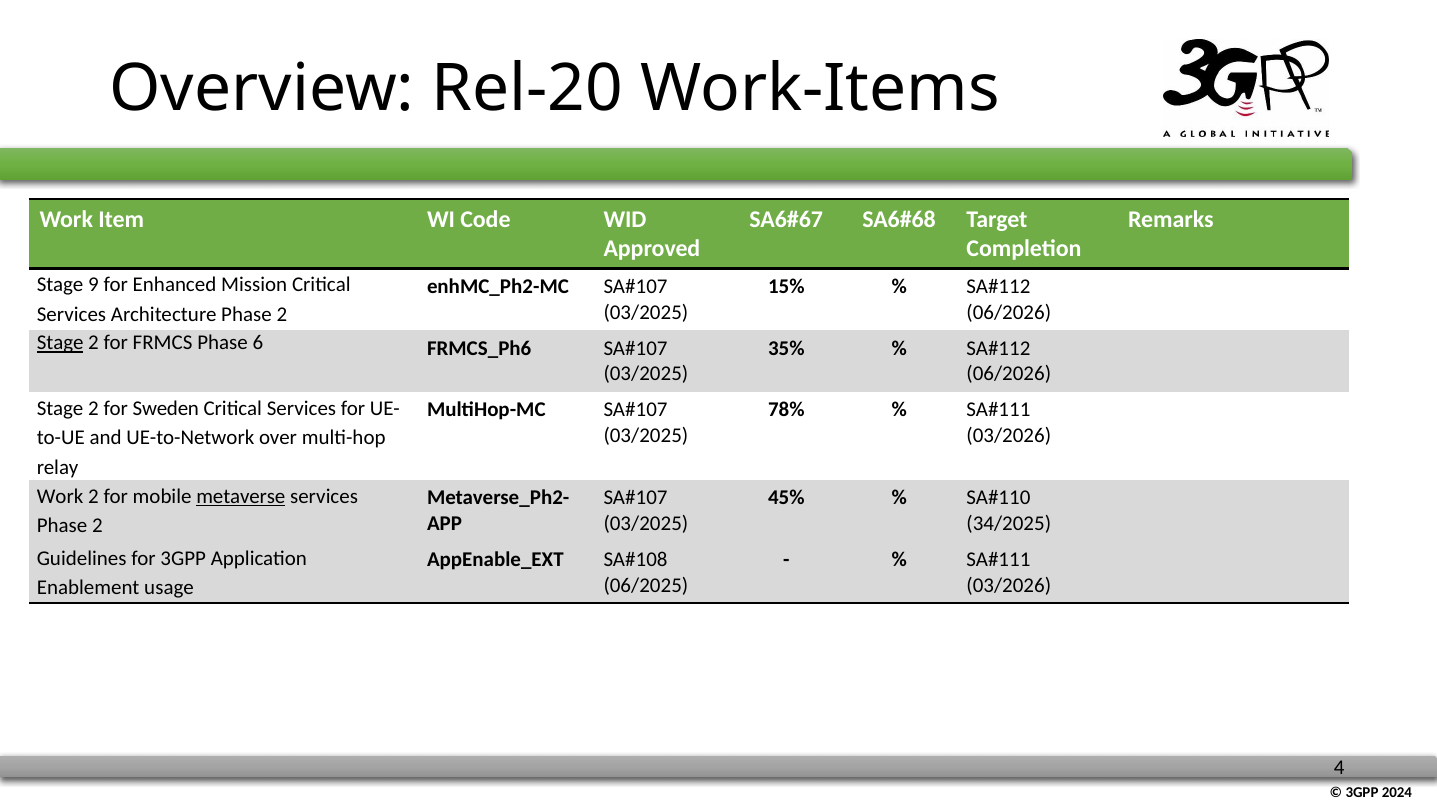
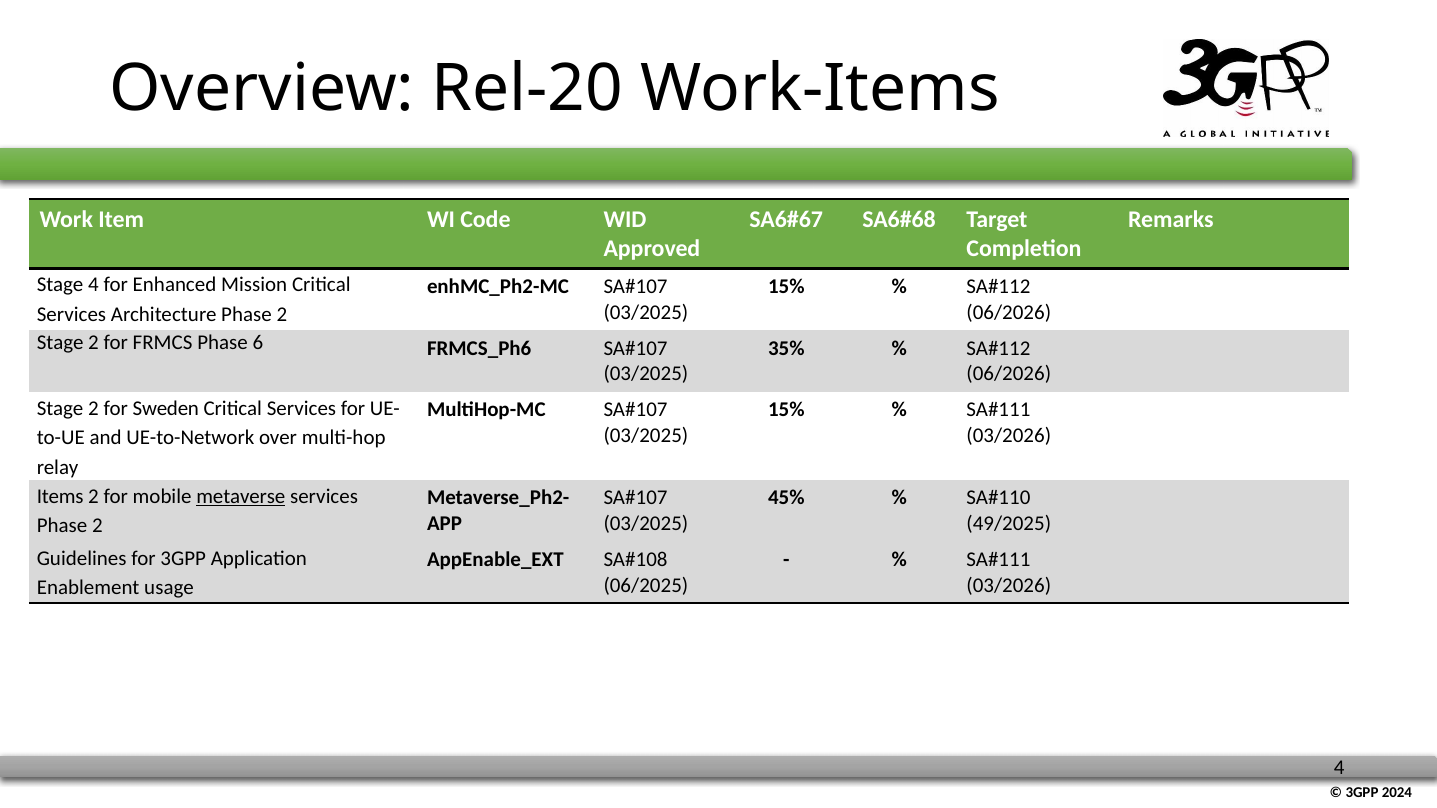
Stage 9: 9 -> 4 (94, 285)
Stage underline: present -> none (60, 343)
78%: 78% -> 15% (786, 410)
Work: Work -> Items (60, 497)
34/2025: 34/2025 -> 49/2025 (1009, 524)
